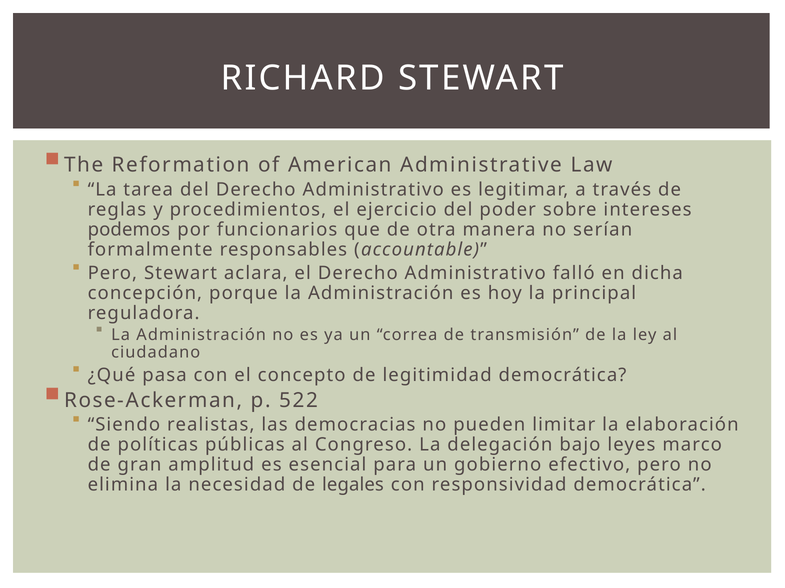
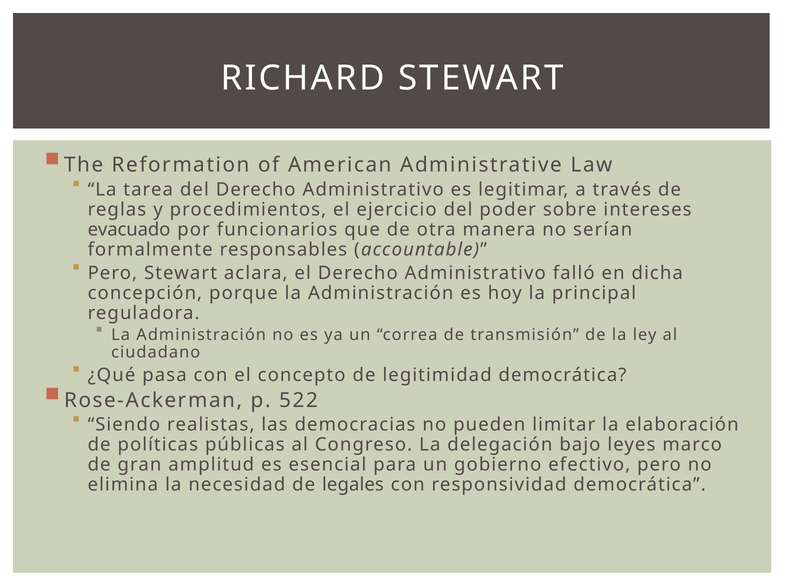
podemos: podemos -> evacuado (129, 230)
